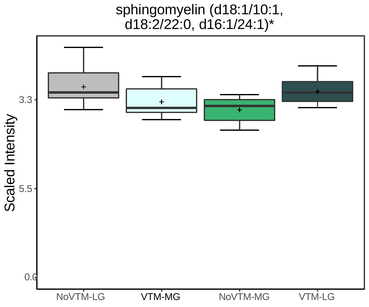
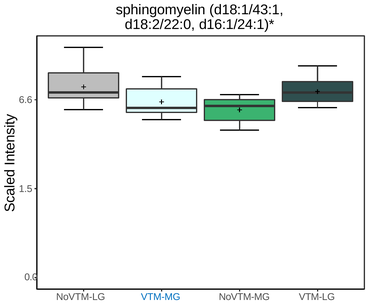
d18:1/10:1: d18:1/10:1 -> d18:1/43:1 (246, 10)
3.3: 3.3 -> 6.6 (26, 100)
5.5: 5.5 -> 1.5 (26, 189)
VTM-MG colour: black -> blue (161, 297)
